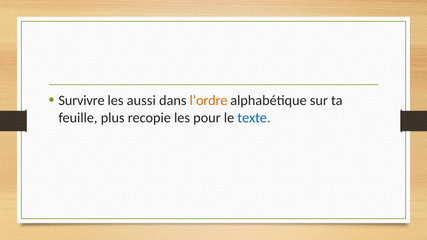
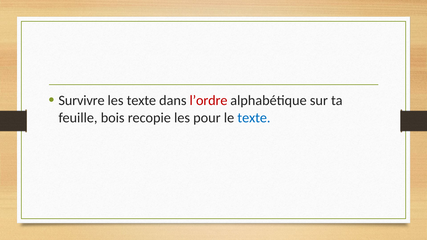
les aussi: aussi -> texte (141, 101)
l’ordre colour: orange -> red (208, 101)
plus: plus -> bois (113, 118)
